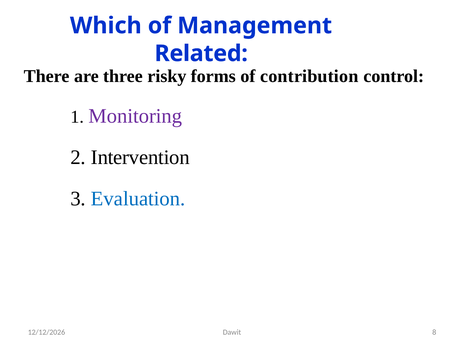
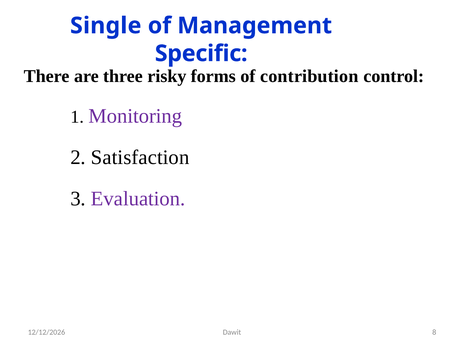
Which: Which -> Single (106, 26)
Related: Related -> Specific (201, 53)
Intervention: Intervention -> Satisfaction (140, 157)
Evaluation colour: blue -> purple (138, 199)
